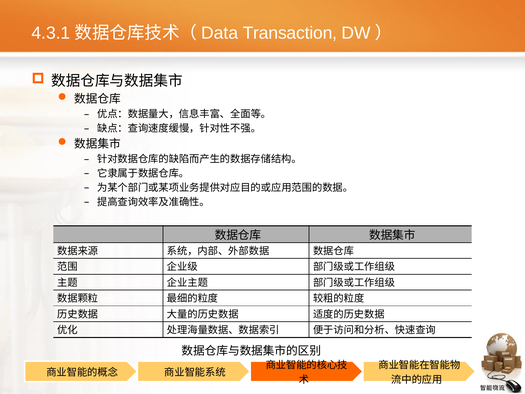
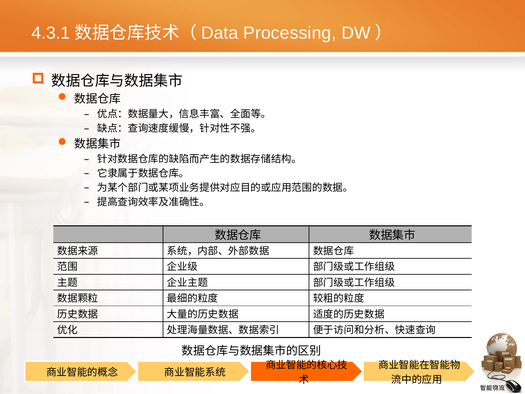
Transaction: Transaction -> Processing (290, 33)
